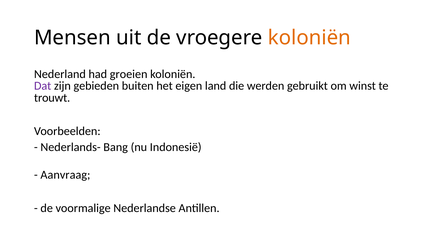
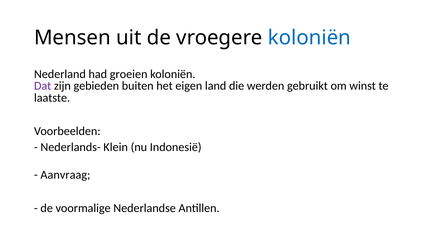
koloniën colour: orange -> blue (309, 38)
trouwt: trouwt -> laatste (52, 98)
Bang: Bang -> Klein (116, 147)
